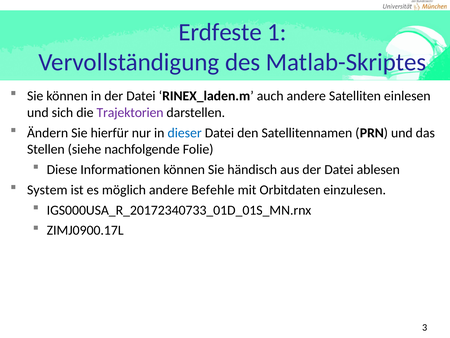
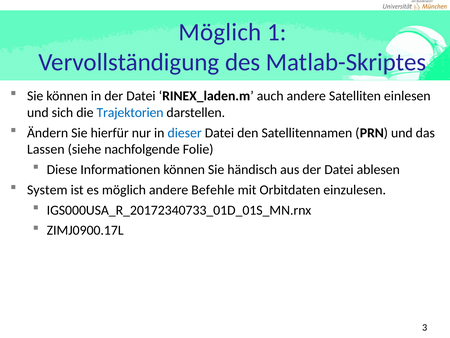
Erdfeste: Erdfeste -> Möglich (220, 32)
Trajektorien colour: purple -> blue (130, 112)
Stellen: Stellen -> Lassen (46, 149)
